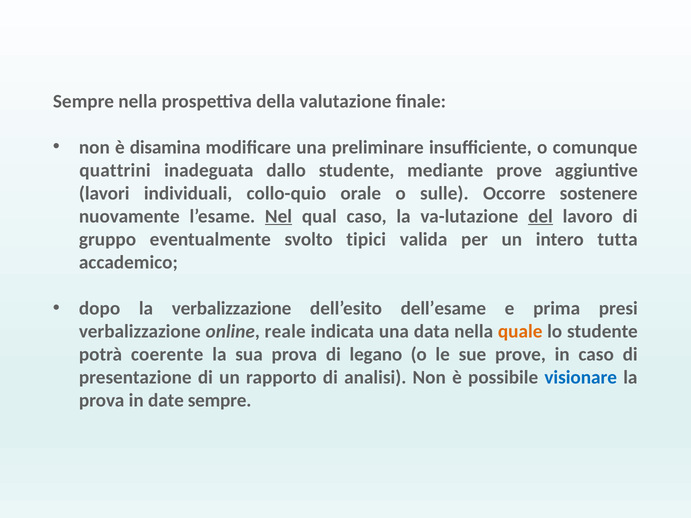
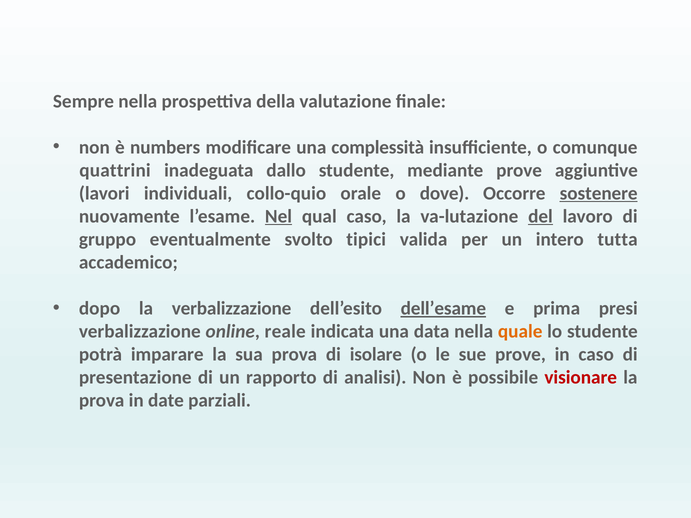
disamina: disamina -> numbers (165, 147)
preliminare: preliminare -> complessità (378, 147)
sulle: sulle -> dove (445, 193)
sostenere underline: none -> present (599, 193)
dell’esame underline: none -> present (443, 309)
coerente: coerente -> imparare (167, 355)
legano: legano -> isolare (376, 355)
visionare colour: blue -> red (581, 378)
date sempre: sempre -> parziali (220, 401)
